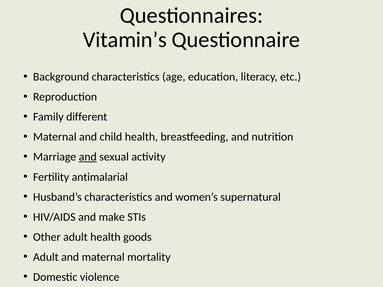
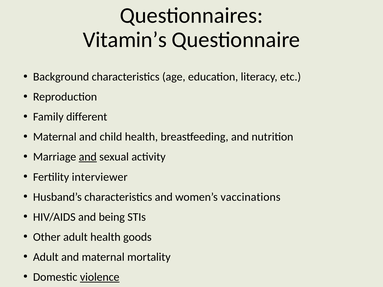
antimalarial: antimalarial -> interviewer (100, 177)
supernatural: supernatural -> vaccinations (250, 197)
make: make -> being (112, 217)
violence underline: none -> present (100, 277)
